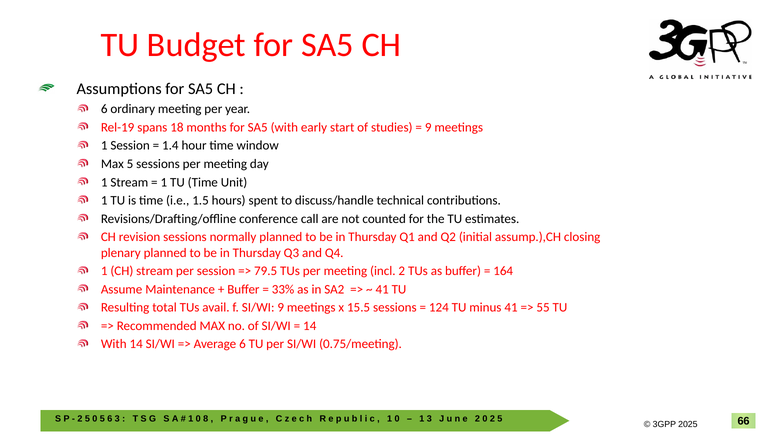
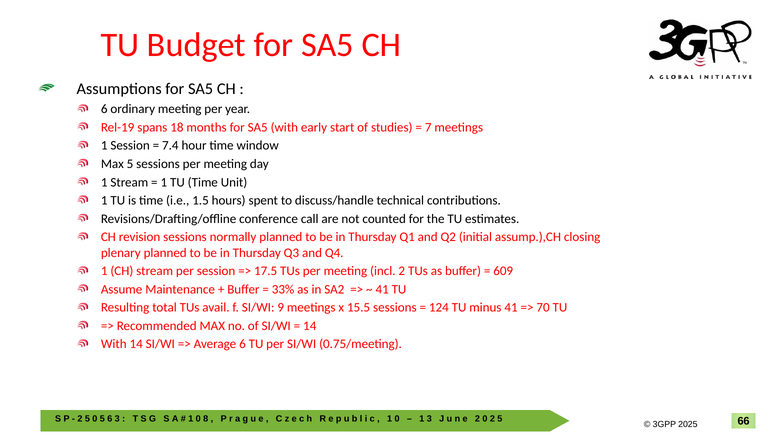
9: 9 -> 7 (428, 127)
1.4: 1.4 -> 7.4 (170, 146)
79.5: 79.5 -> 17.5 (266, 271)
164: 164 -> 609 (503, 271)
55: 55 -> 70 (543, 308)
